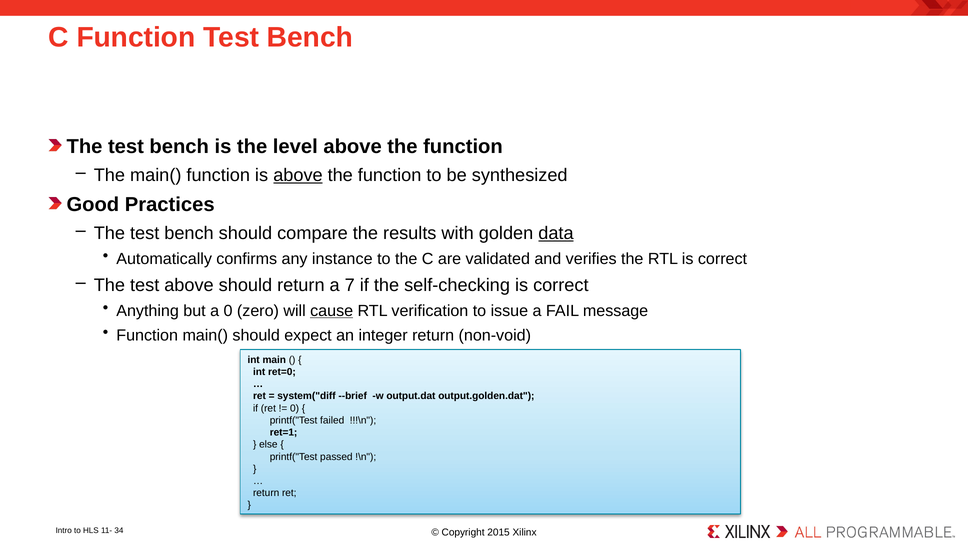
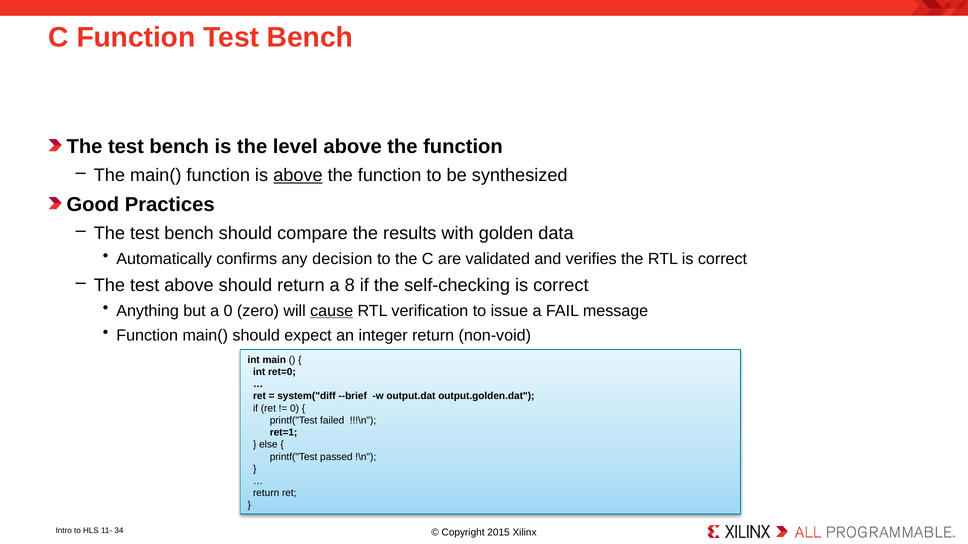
data underline: present -> none (556, 234)
instance: instance -> decision (342, 259)
7: 7 -> 8 (350, 286)
